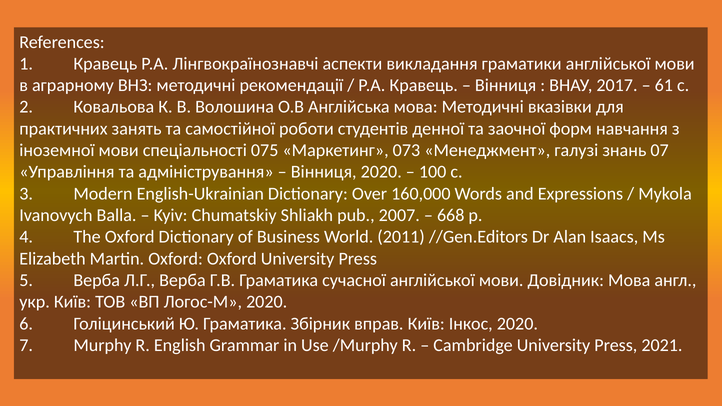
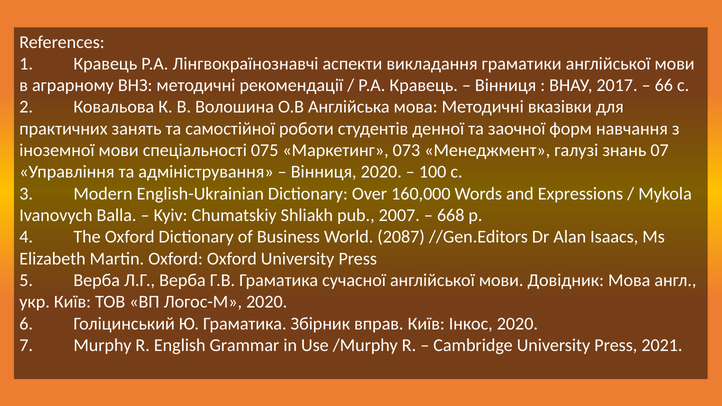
61: 61 -> 66 (664, 85)
2011: 2011 -> 2087 (401, 237)
